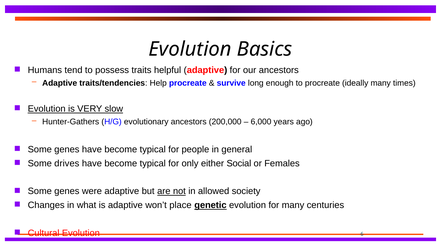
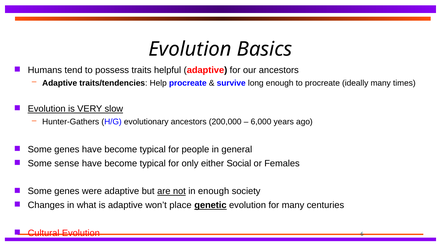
drives: drives -> sense (67, 163)
in allowed: allowed -> enough (214, 191)
